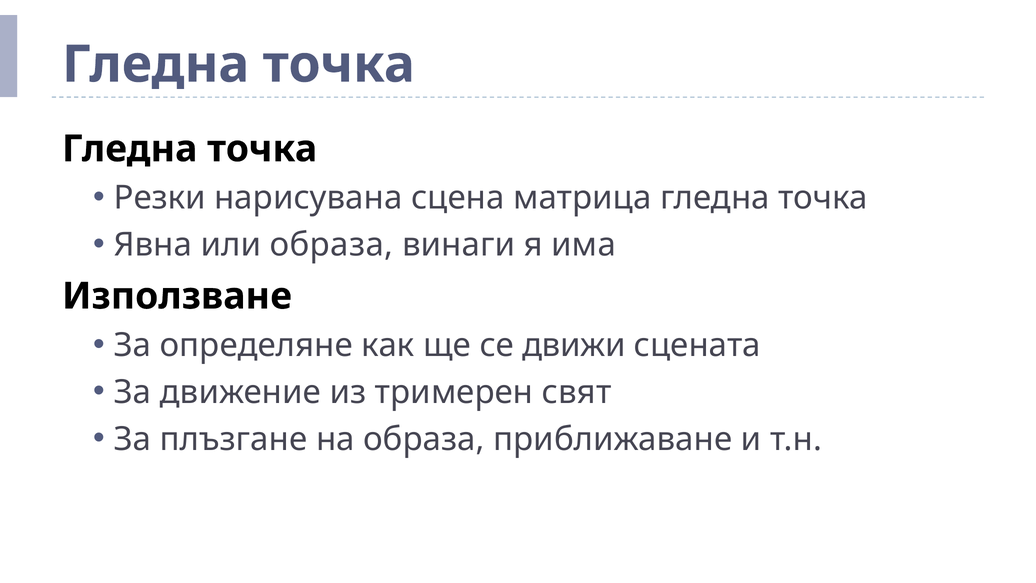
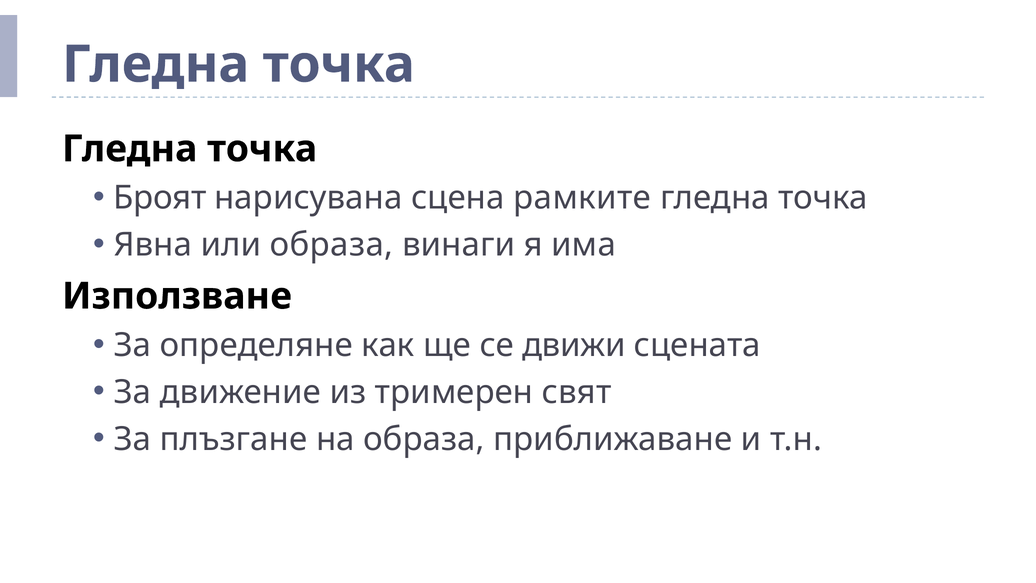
Резки: Резки -> Броят (160, 198)
матрица: матрица -> рамките (582, 198)
